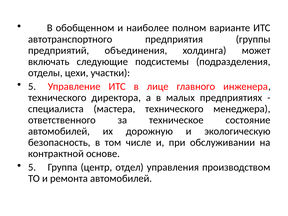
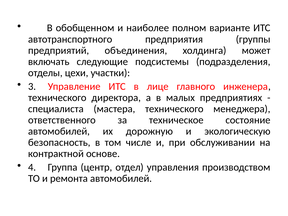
5: 5 -> 3 (32, 86)
5: 5 -> 4 (32, 167)
